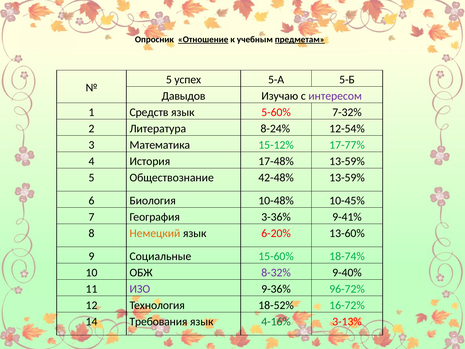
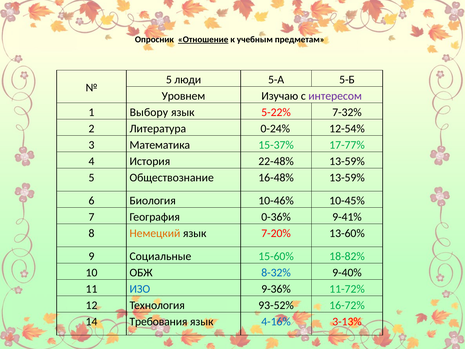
предметам underline: present -> none (300, 39)
успех: успех -> люди (188, 79)
Давыдов: Давыдов -> Уровнем (183, 96)
Средств: Средств -> Выбору (149, 112)
5-60%: 5-60% -> 5-22% (276, 112)
8-24%: 8-24% -> 0-24% (275, 128)
15-12%: 15-12% -> 15-37% (276, 145)
17-48%: 17-48% -> 22-48% (276, 161)
42-48%: 42-48% -> 16-48% (276, 177)
10-48%: 10-48% -> 10-46% (276, 200)
3-36%: 3-36% -> 0-36% (276, 217)
6-20%: 6-20% -> 7-20% (276, 233)
18-74%: 18-74% -> 18-82% (347, 256)
8-32% colour: purple -> blue (276, 272)
ИЗО colour: purple -> blue (140, 289)
96-72%: 96-72% -> 11-72% (347, 289)
18-52%: 18-52% -> 93-52% (276, 305)
4-16% colour: green -> blue (276, 321)
